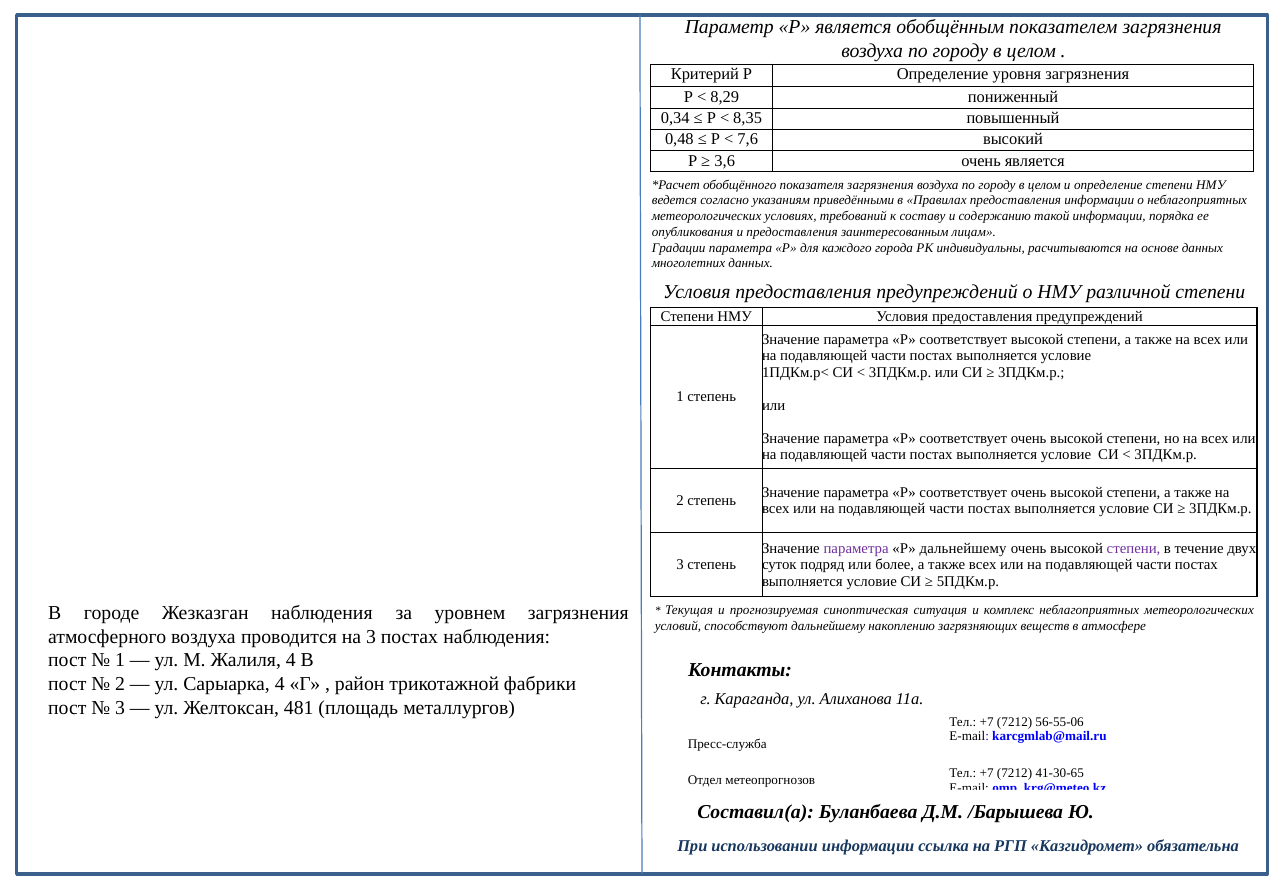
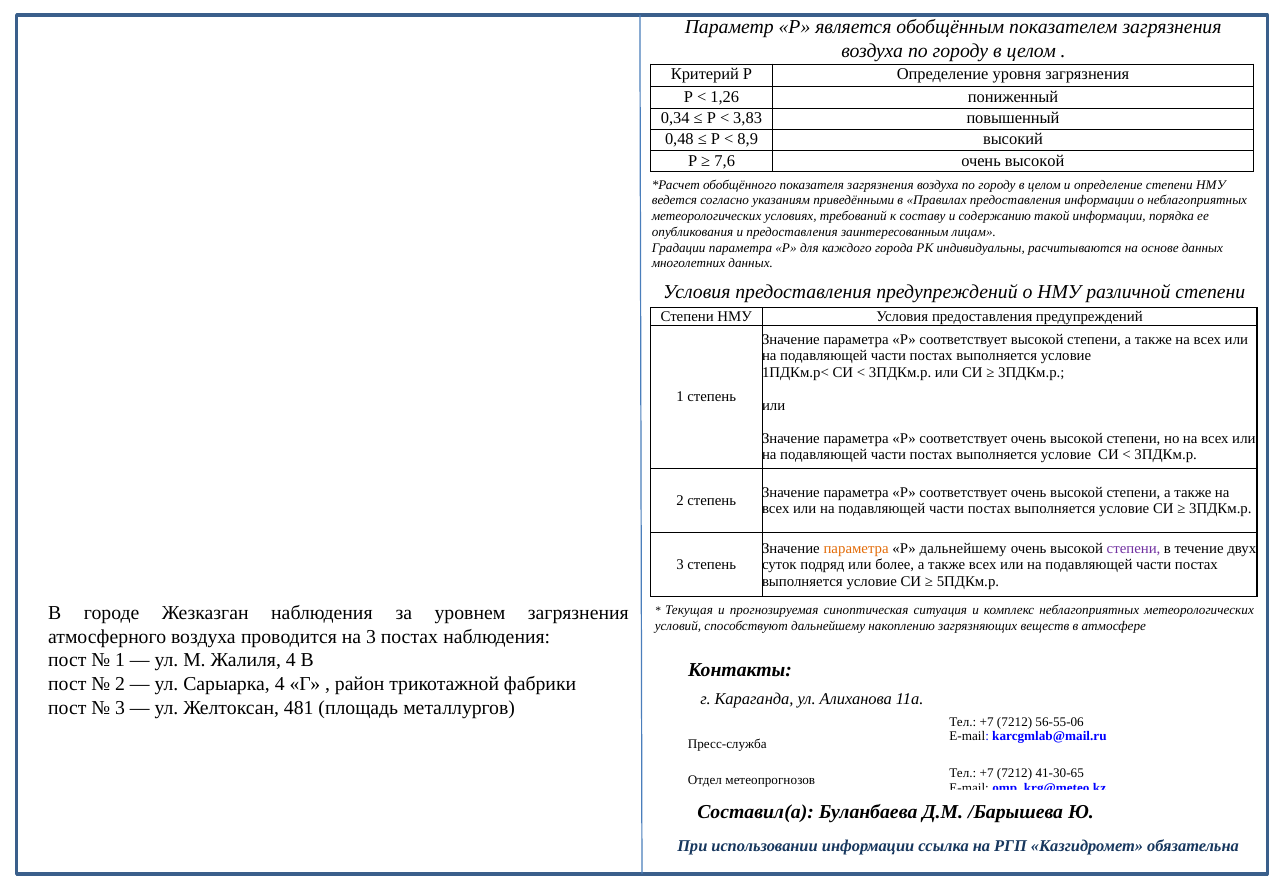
8,29: 8,29 -> 1,26 (725, 97)
8,35: 8,35 -> 3,83 (748, 118)
7,6: 7,6 -> 8,9 (748, 139)
3,6: 3,6 -> 7,6 (725, 161)
является: является -> высокой (1035, 161)
параметра colour: purple -> orange (856, 548)
